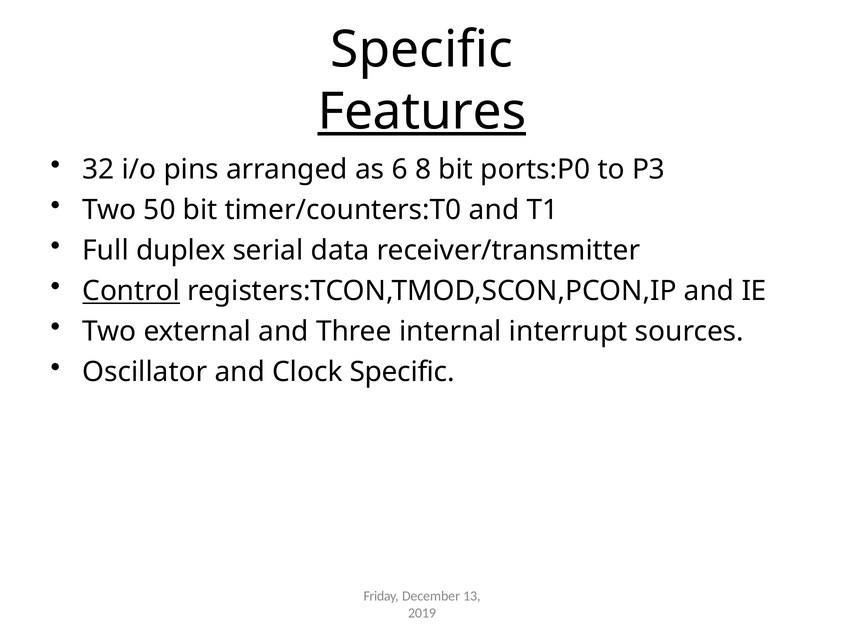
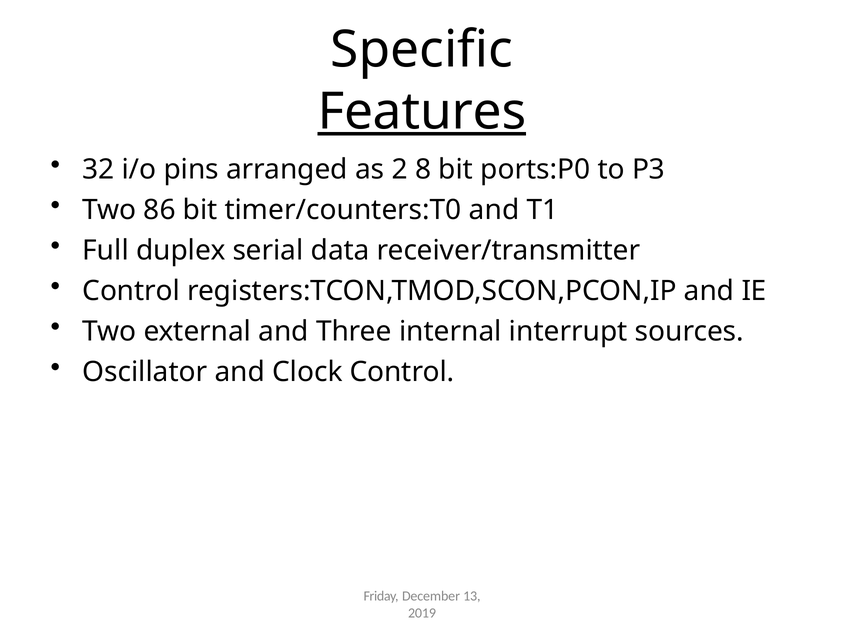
6: 6 -> 2 (400, 170)
50: 50 -> 86 (160, 210)
Control underline: present -> none (131, 291)
Clock Specific: Specific -> Control (402, 372)
